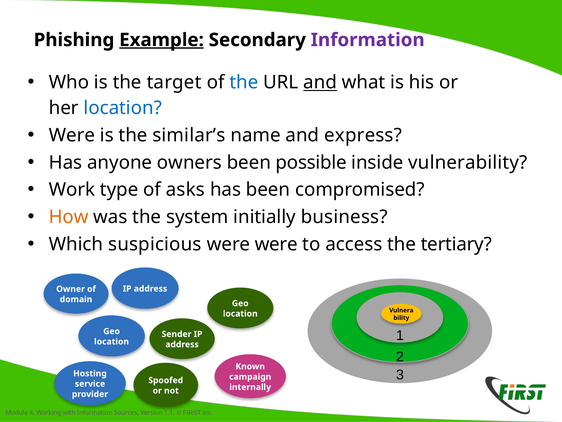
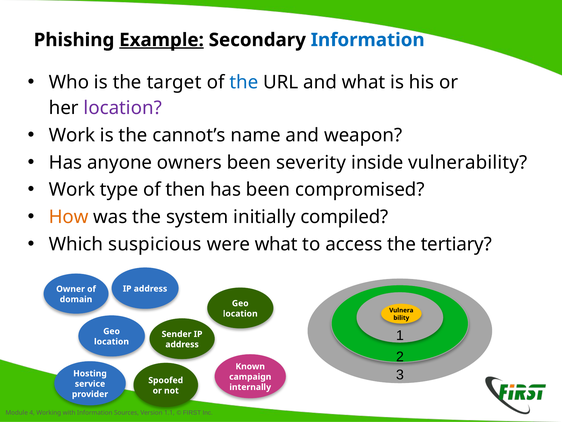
Information colour: purple -> blue (368, 40)
and underline: present -> none (320, 82)
location colour: blue -> purple (123, 108)
Were: Were -> Work (72, 135)
similar’s: similar’s -> cannot’s (189, 135)
express: express -> weapon (363, 135)
possible: possible -> severity (311, 162)
asks: asks -> then (186, 190)
business: business -> compiled (344, 217)
were were: were -> what (276, 244)
